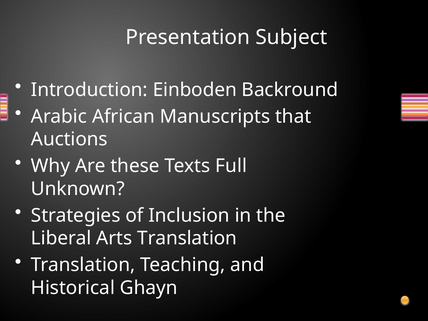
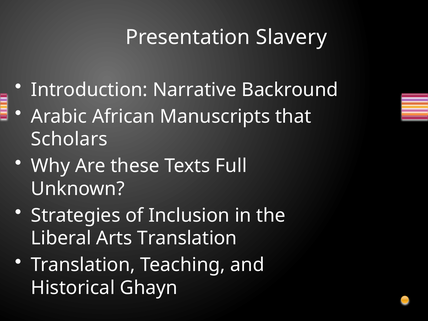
Subject: Subject -> Slavery (291, 37)
Einboden: Einboden -> Narrative (195, 90)
Auctions: Auctions -> Scholars (69, 139)
